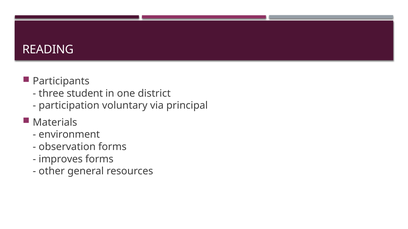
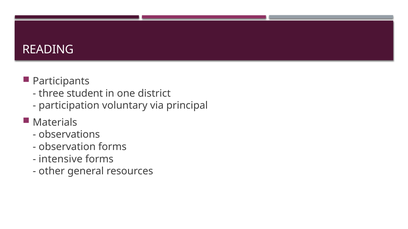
environment: environment -> observations (69, 135)
improves: improves -> intensive (61, 159)
